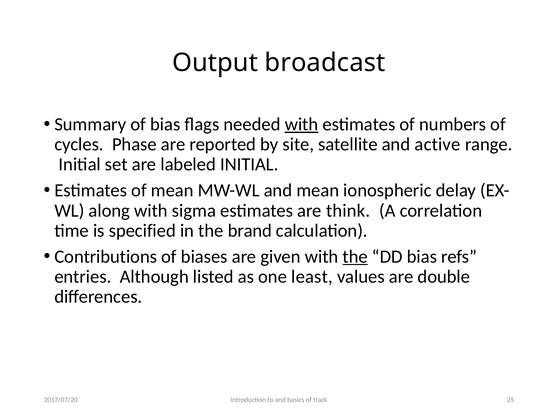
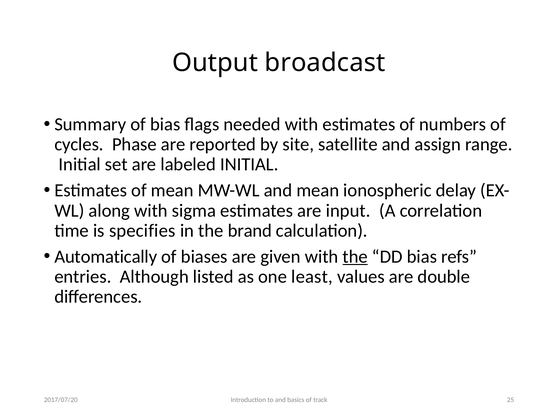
with underline: present -> none (302, 124)
active: active -> assign (438, 144)
think: think -> input (348, 210)
specified: specified -> specifies (142, 230)
Contributions: Contributions -> Automatically (106, 256)
